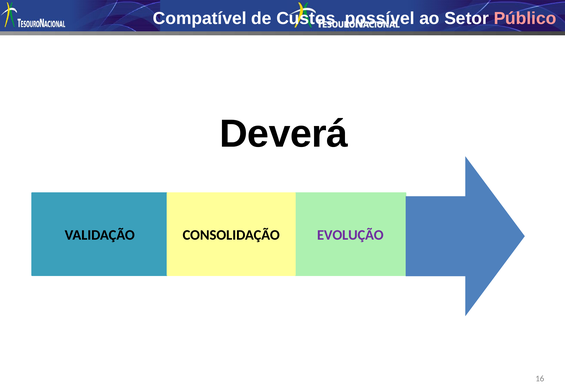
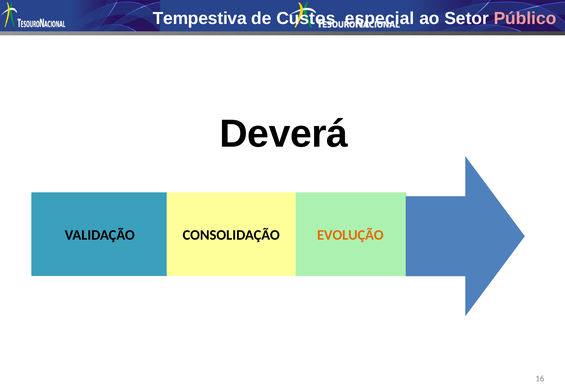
Compatível: Compatível -> Tempestiva (200, 19)
possível: possível -> especial (380, 19)
EVOLUÇÃO colour: purple -> orange (350, 235)
